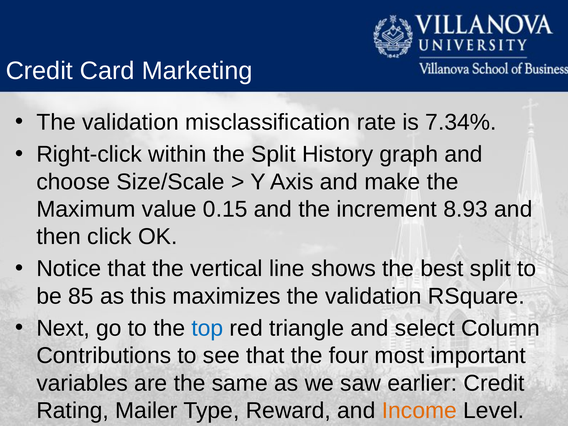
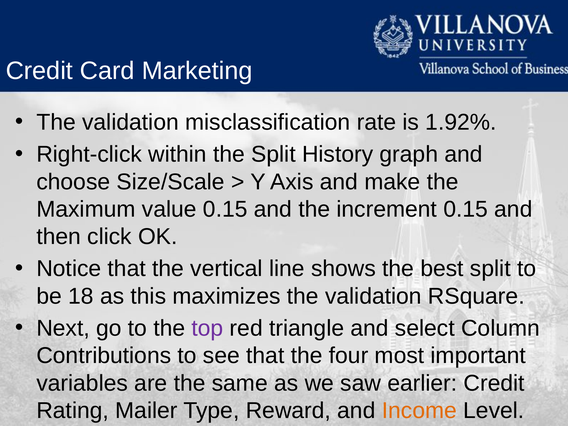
7.34%: 7.34% -> 1.92% (461, 122)
increment 8.93: 8.93 -> 0.15 (466, 209)
85: 85 -> 18 (81, 296)
top colour: blue -> purple (207, 328)
